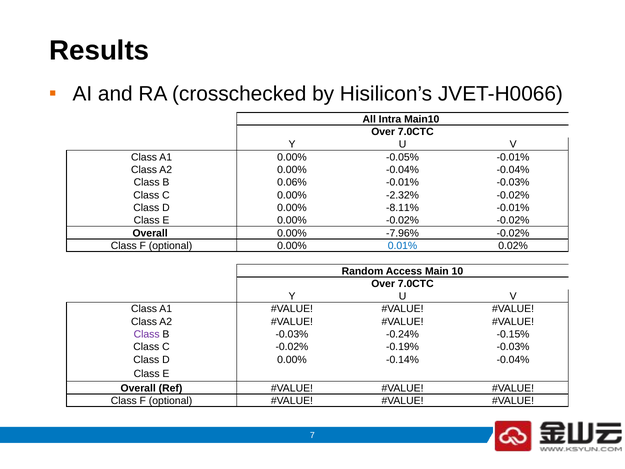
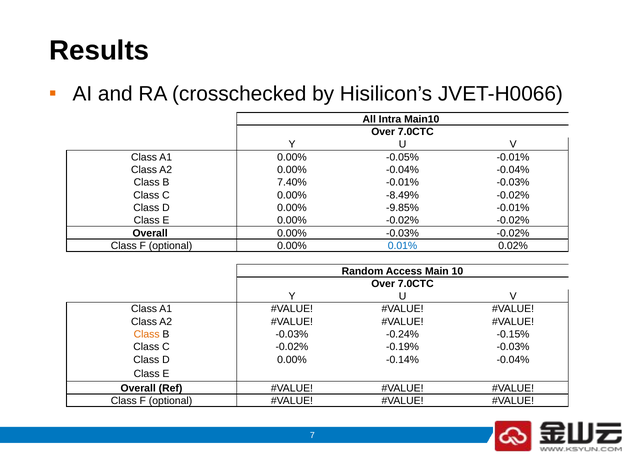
0.06%: 0.06% -> 7.40% (292, 182)
-2.32%: -2.32% -> -8.49% (403, 195)
-8.11%: -8.11% -> -9.85% (403, 208)
0.00% -7.96%: -7.96% -> -0.03% (403, 233)
Class colour: purple -> orange (147, 334)
